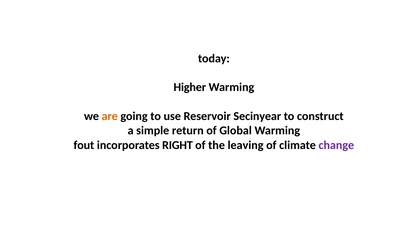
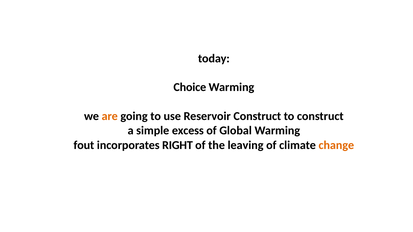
Higher: Higher -> Choice (190, 87)
Reservoir Secinyear: Secinyear -> Construct (257, 116)
return: return -> excess (188, 131)
change colour: purple -> orange (336, 145)
